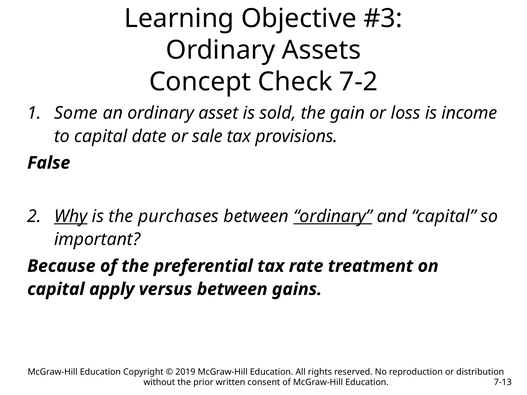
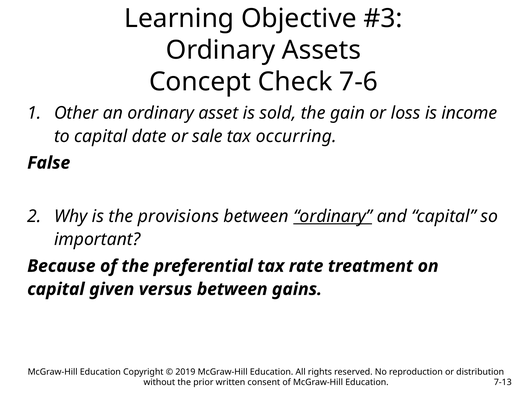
7-2: 7-2 -> 7-6 (359, 82)
Some: Some -> Other (76, 113)
provisions: provisions -> occurring (296, 136)
Why underline: present -> none (71, 216)
purchases: purchases -> provisions (178, 216)
apply: apply -> given (112, 289)
